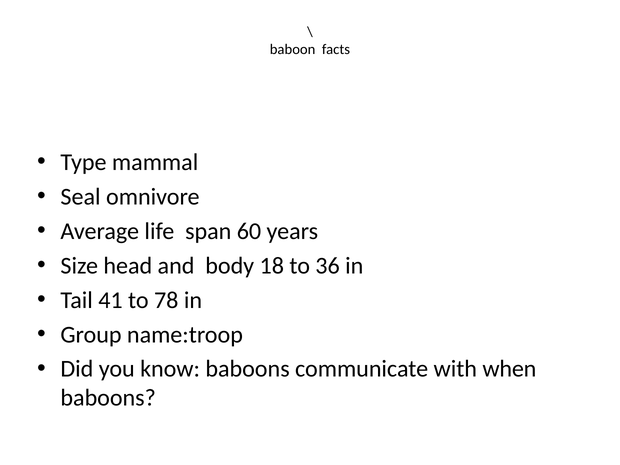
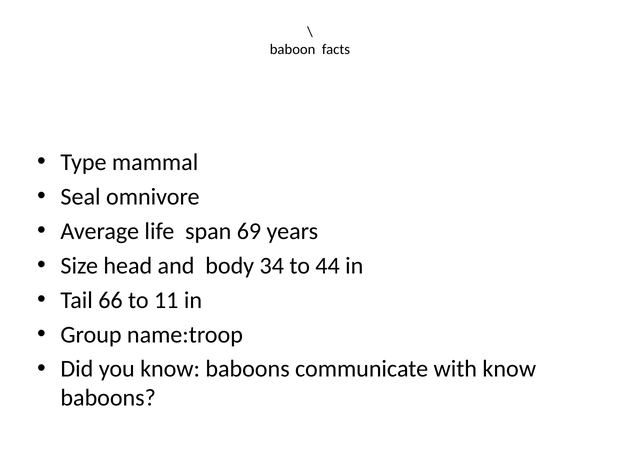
60: 60 -> 69 (249, 231)
18: 18 -> 34 (272, 266)
36: 36 -> 44 (328, 266)
41: 41 -> 66 (110, 300)
78: 78 -> 11 (166, 300)
with when: when -> know (509, 369)
